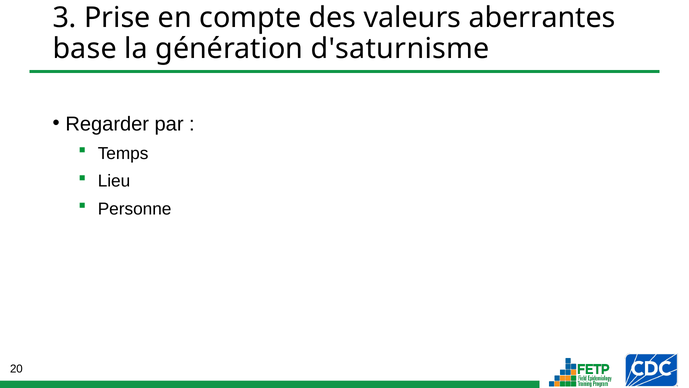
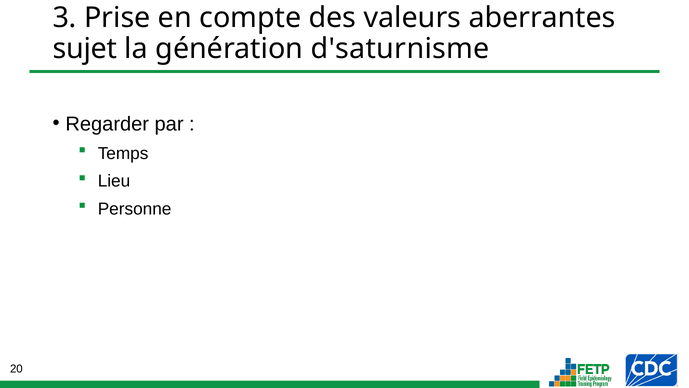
base: base -> sujet (85, 49)
